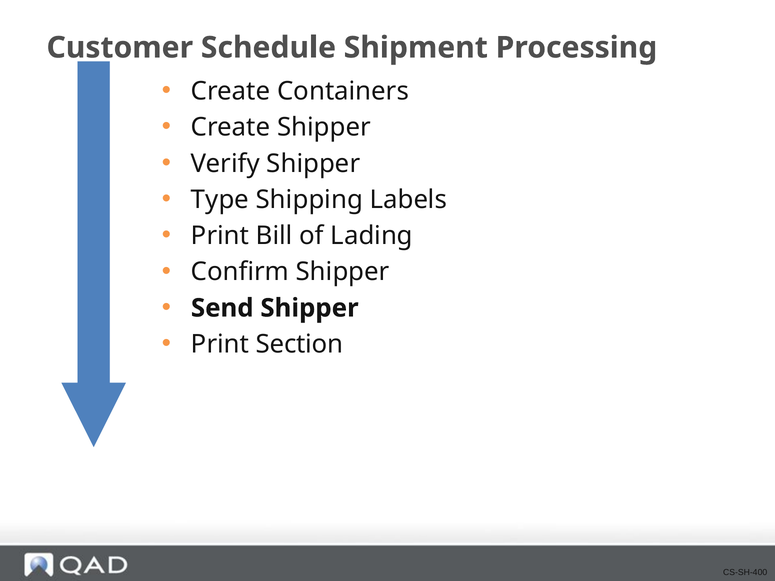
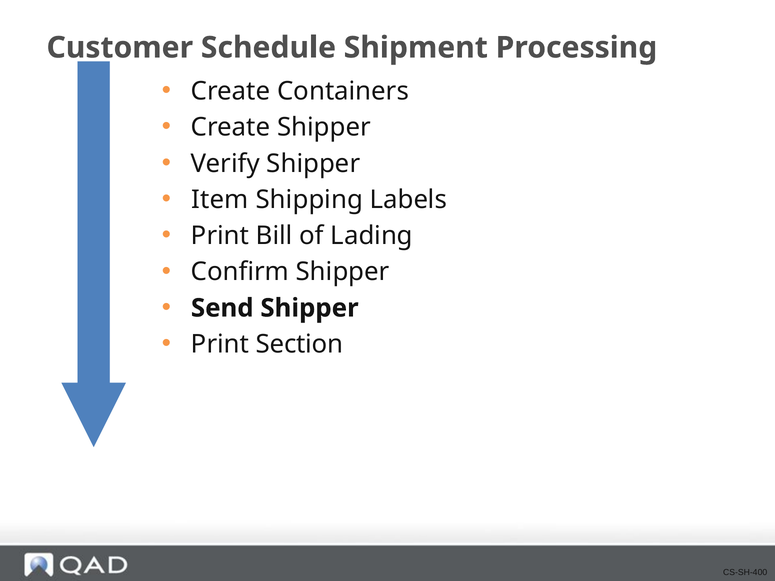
Type: Type -> Item (220, 200)
